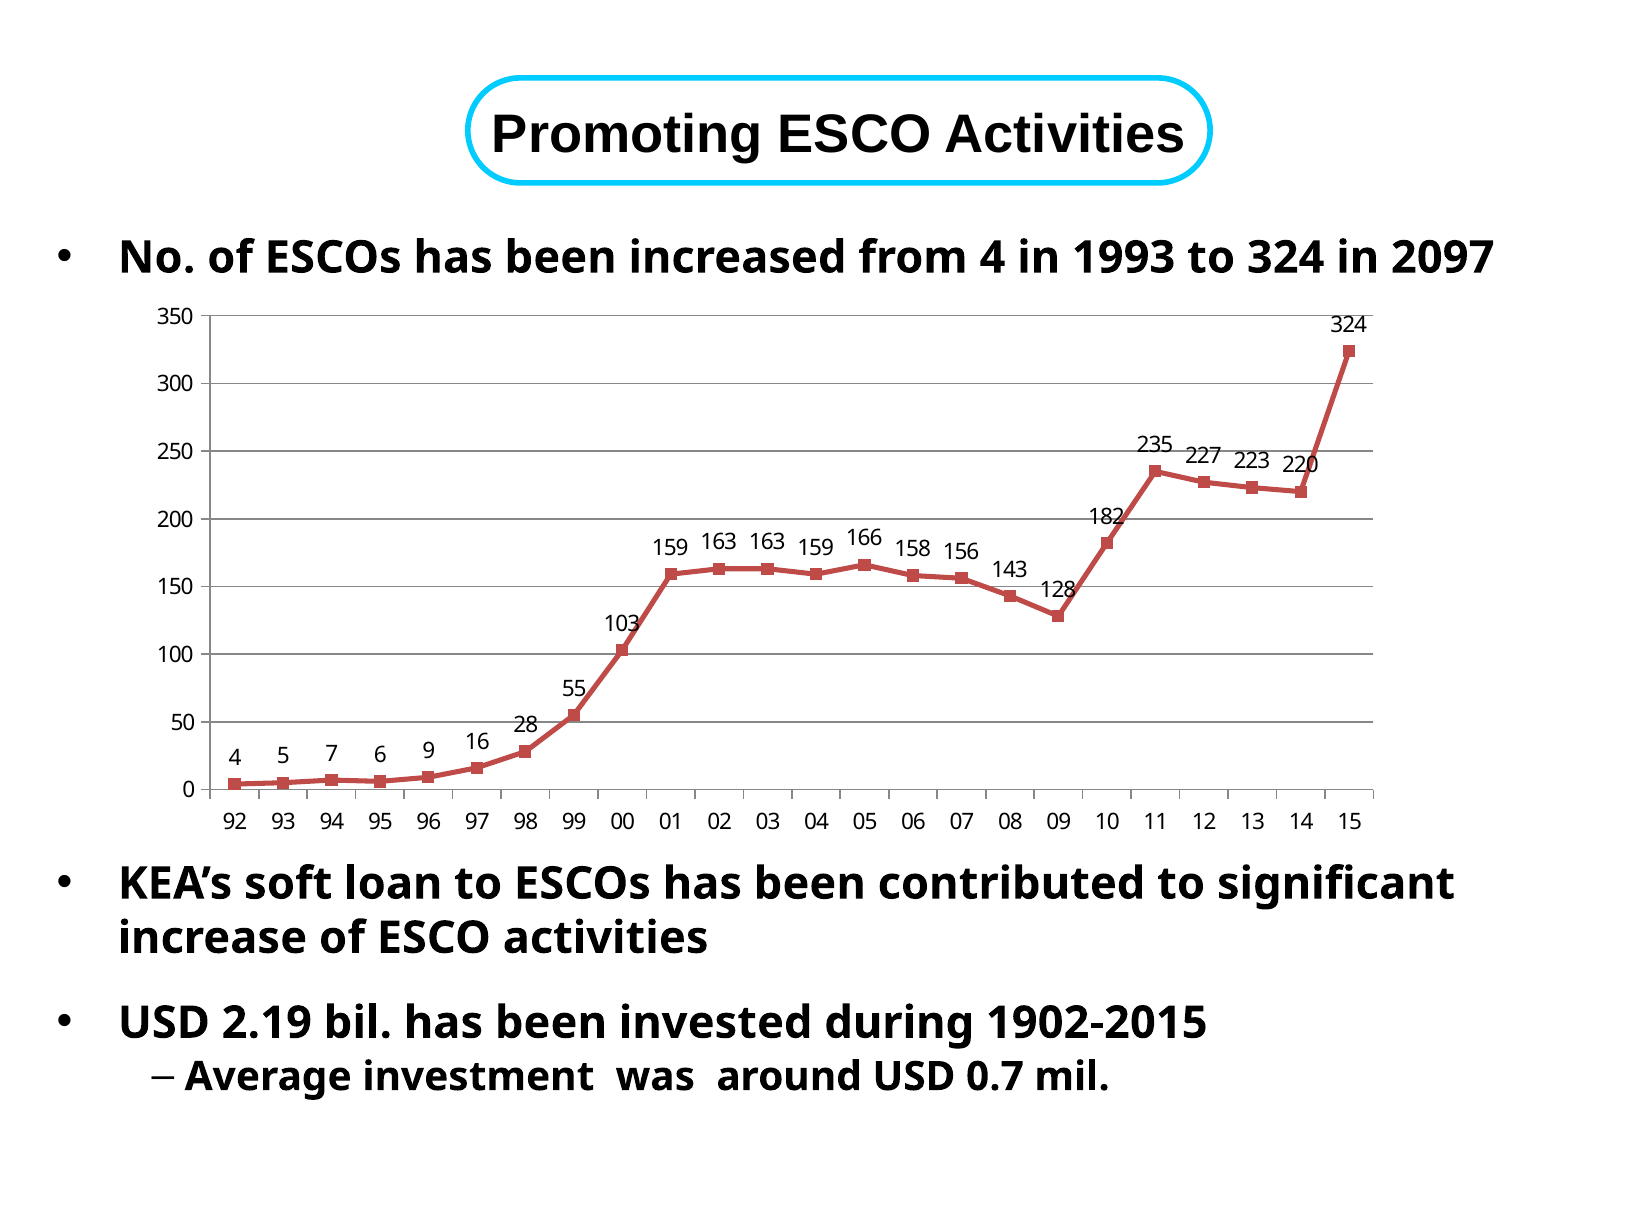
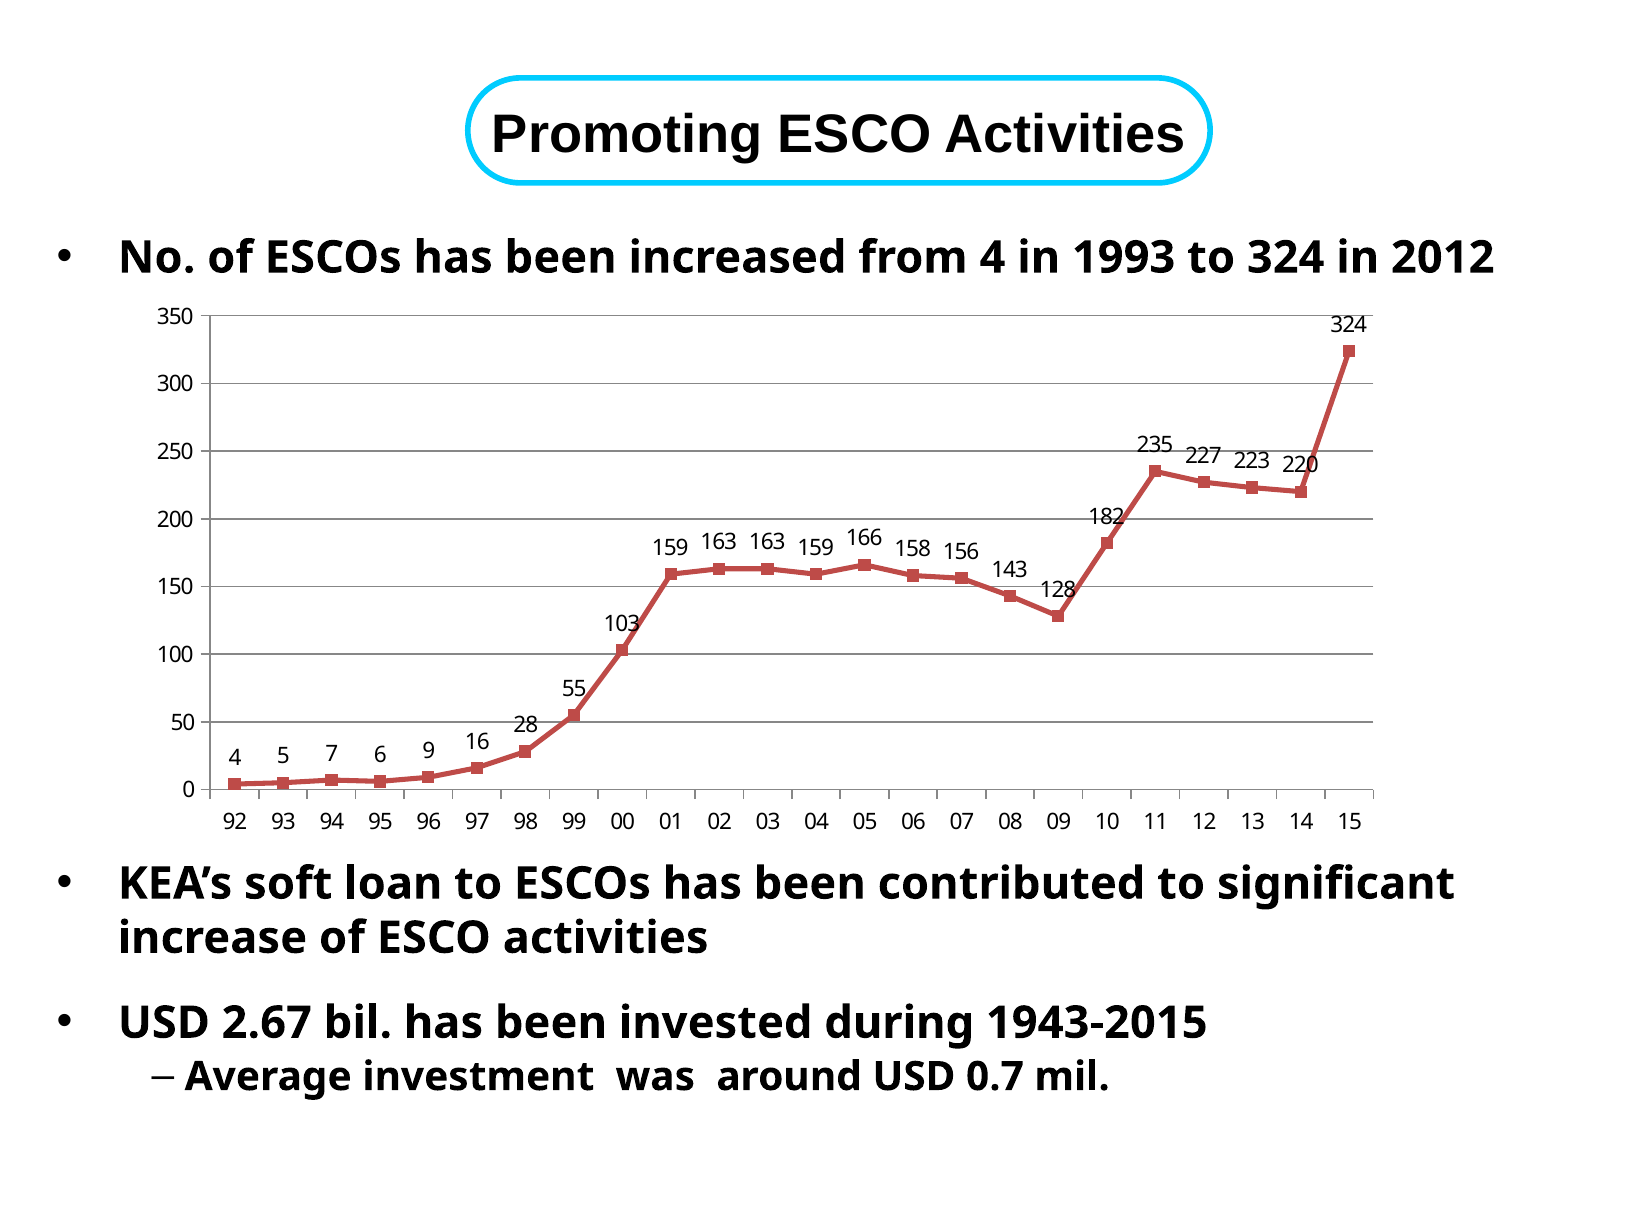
2097: 2097 -> 2012 (1443, 258)
2.19: 2.19 -> 2.67 (267, 1023)
1902-2015: 1902-2015 -> 1943-2015 (1097, 1023)
